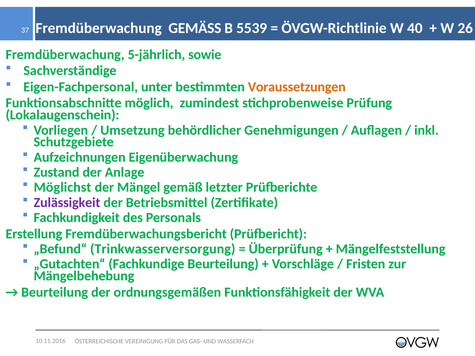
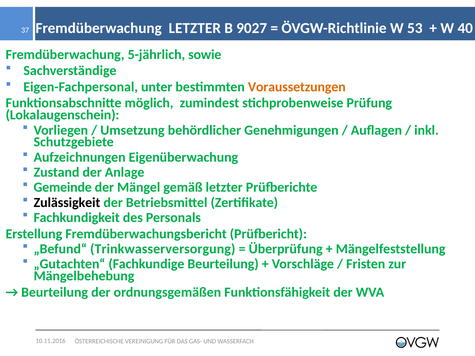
Fremdüberwachung GEMÄSS: GEMÄSS -> LETZTER (195, 28)
5539: 5539 -> 9027 (252, 28)
40: 40 -> 53 (415, 28)
26: 26 -> 40 (465, 28)
Möglichst: Möglichst -> Gemeinde (63, 188)
Zulässigkeit colour: purple -> black (67, 203)
